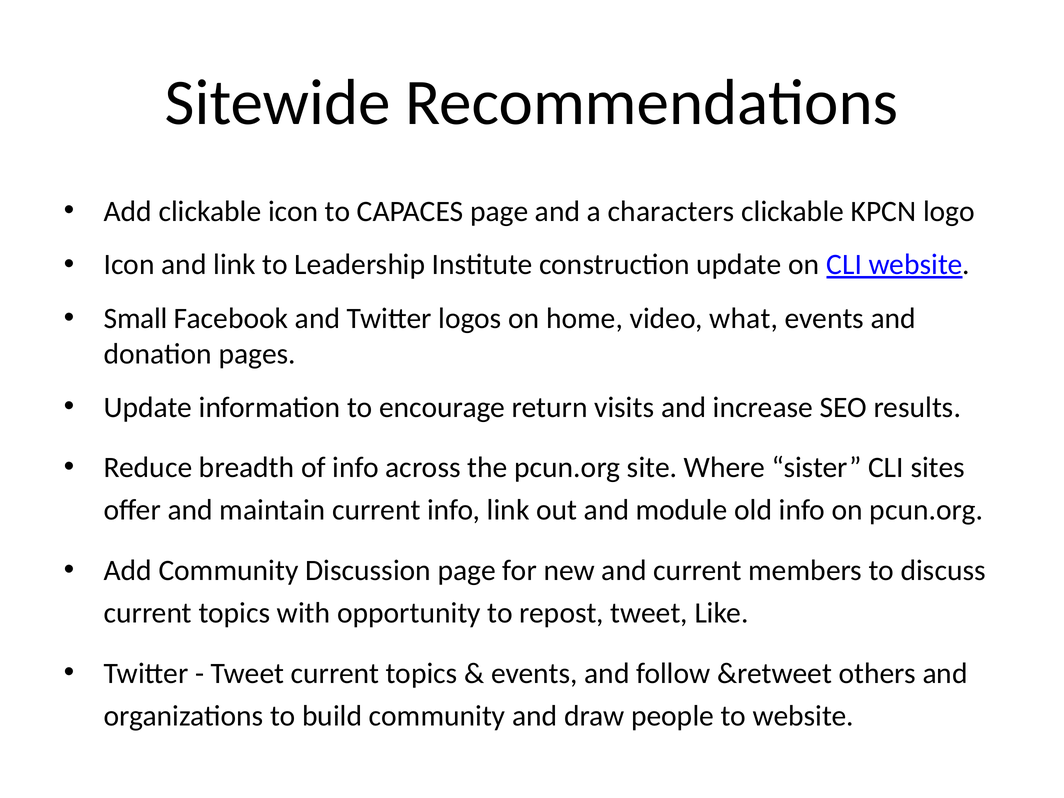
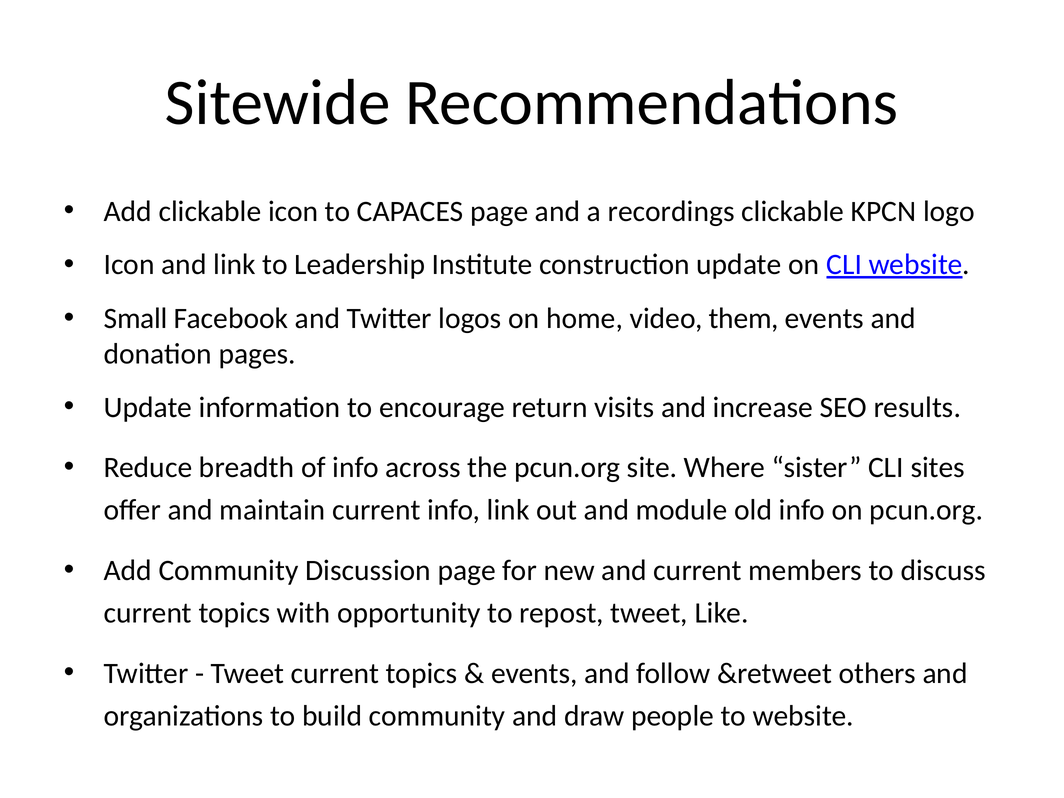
characters: characters -> recordings (671, 211)
what: what -> them (744, 319)
